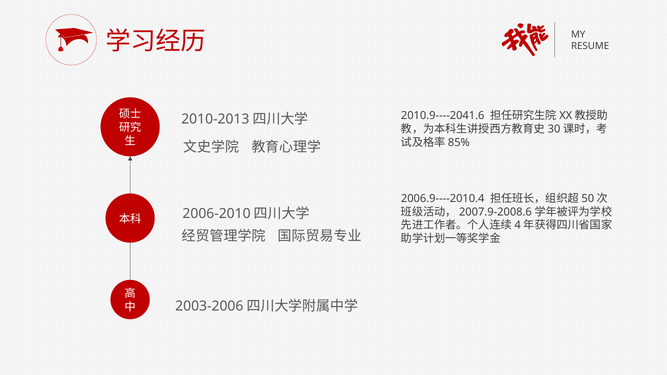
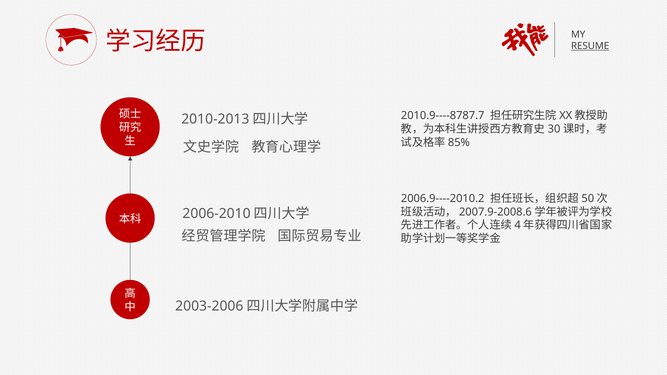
RESUME underline: none -> present (590, 46)
2010.9----2041.6: 2010.9----2041.6 -> 2010.9----8787.7 (443, 116)
2006.9----2010.4: 2006.9----2010.4 -> 2006.9----2010.2 (443, 199)
